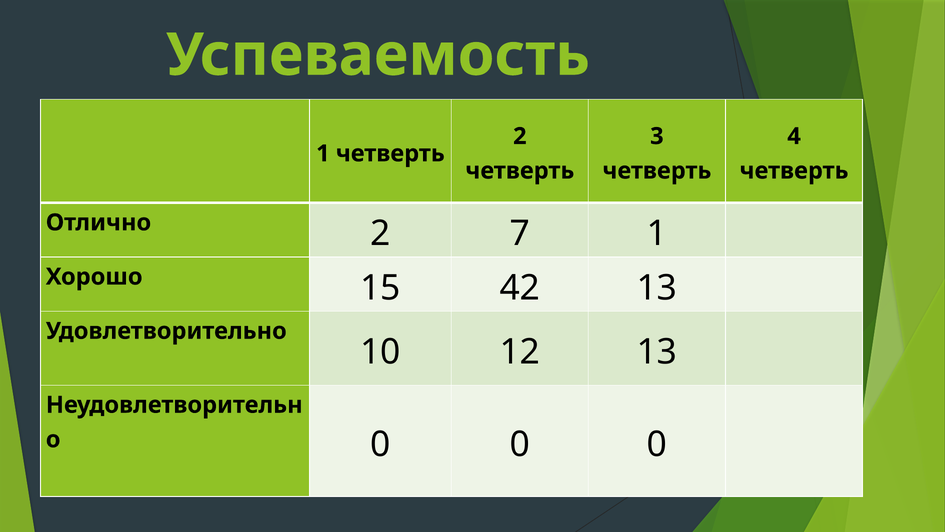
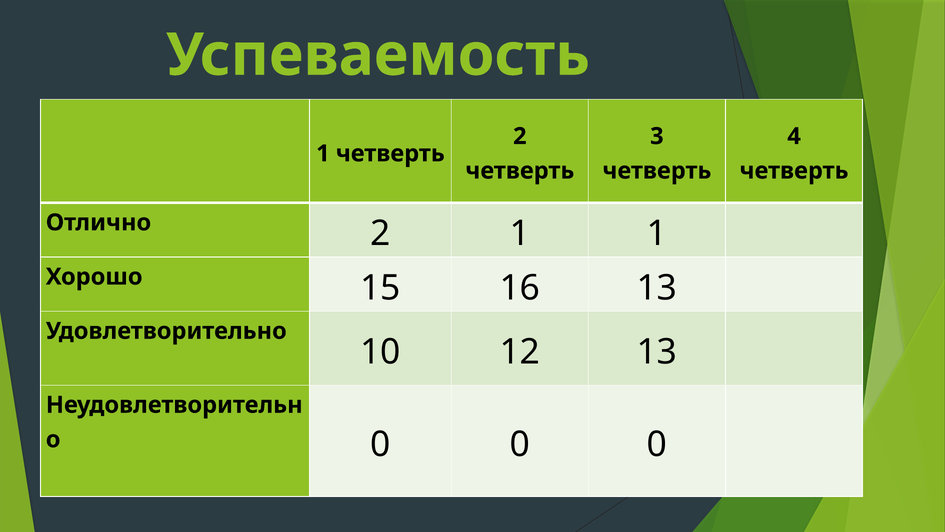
2 7: 7 -> 1 (520, 233)
42: 42 -> 16 (520, 288)
